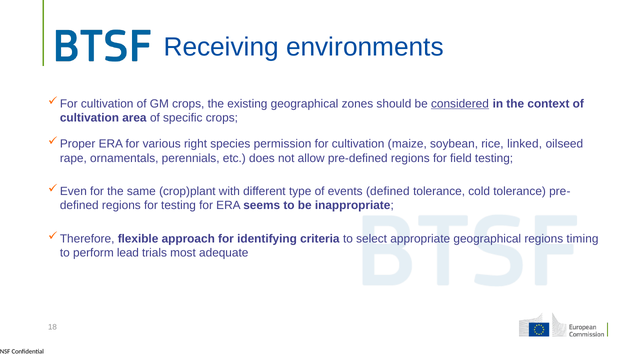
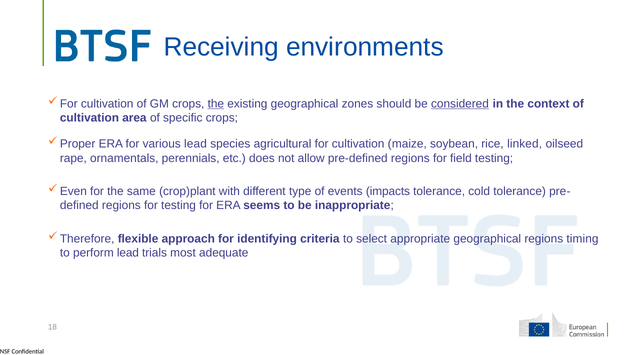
the underline: none -> present (216, 104)
various right: right -> lead (195, 144)
permission: permission -> agricultural (283, 144)
events defined: defined -> impacts (388, 191)
